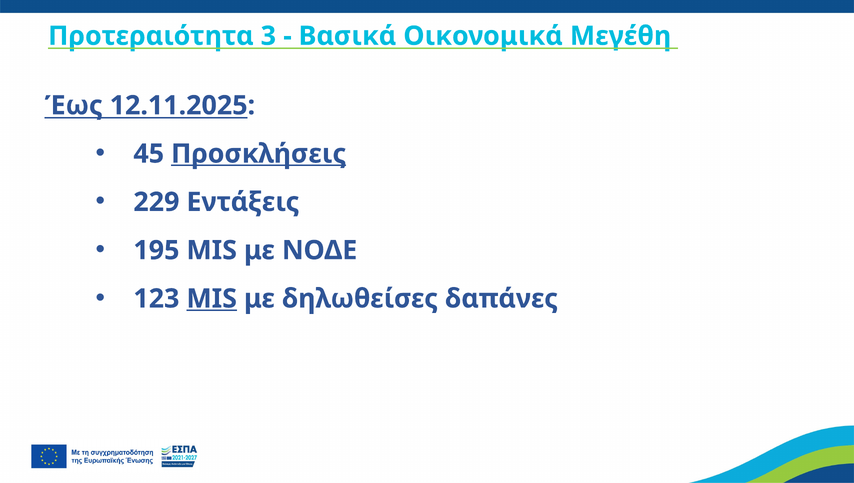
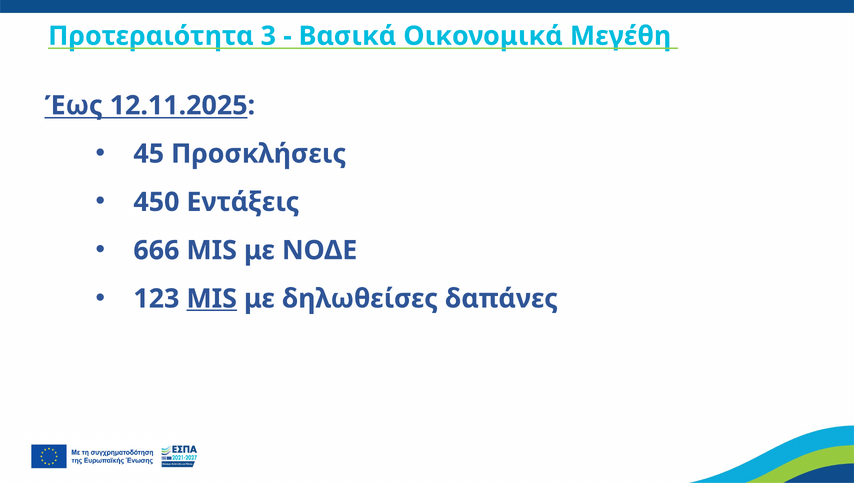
Προσκλήσεις underline: present -> none (259, 154)
229: 229 -> 450 (156, 202)
195: 195 -> 666 (156, 251)
